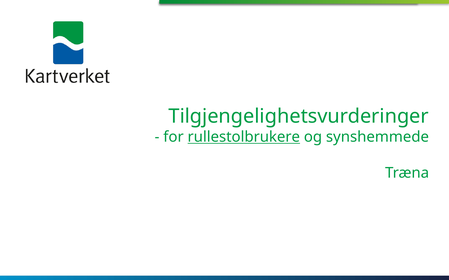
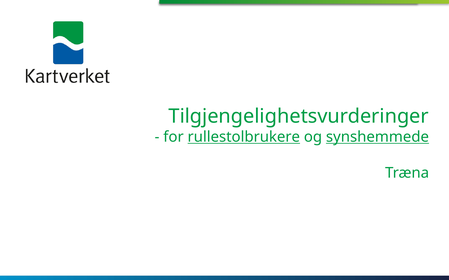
synshemmede underline: none -> present (377, 137)
